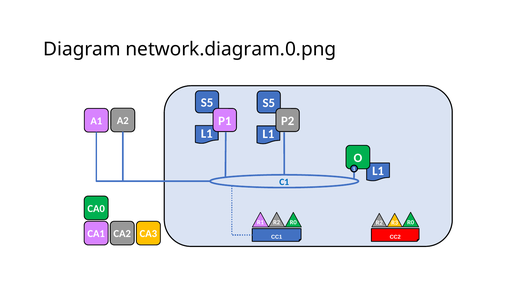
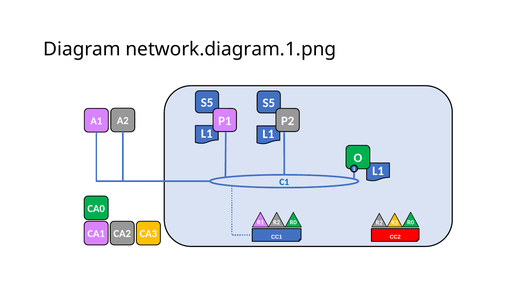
network.diagram.0.png: network.diagram.0.png -> network.diagram.1.png (231, 49)
